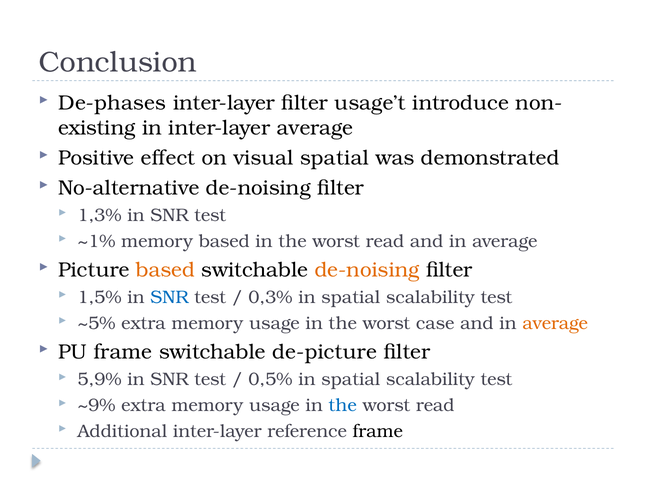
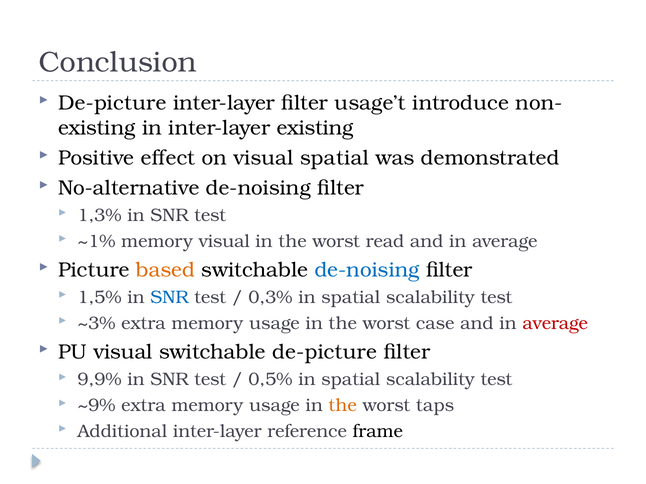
De-phases: De-phases -> De-picture (112, 103)
inter-layer average: average -> existing (315, 128)
memory based: based -> visual (224, 242)
de-noising colour: orange -> blue (367, 270)
~5%: ~5% -> ~3% (96, 324)
average colour: orange -> red (555, 324)
PU frame: frame -> visual (123, 353)
5,9%: 5,9% -> 9,9% (99, 380)
the colour: blue -> orange (343, 406)
read: read -> taps (435, 406)
